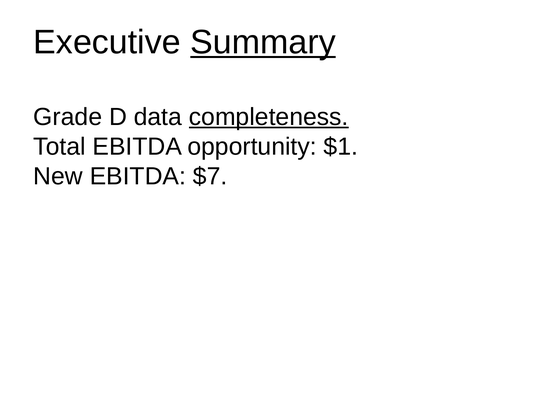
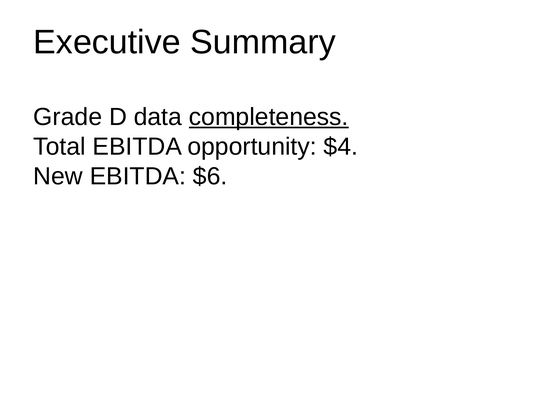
Summary underline: present -> none (263, 42)
$1: $1 -> $4 (341, 147)
$7: $7 -> $6 (210, 176)
